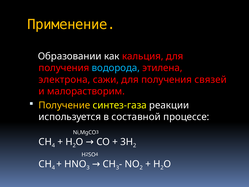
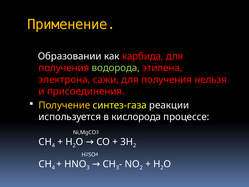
кальция: кальция -> карбида (143, 56)
водорода colour: light blue -> light green (116, 68)
связей: связей -> нельзя (211, 80)
малорастворим: малорастворим -> присоединения (86, 91)
составной: составной -> кислорода (136, 117)
